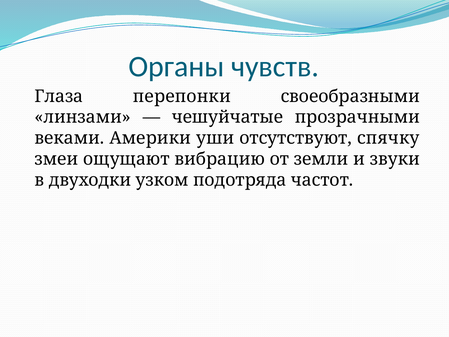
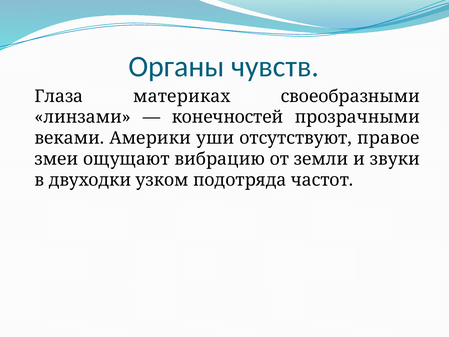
перепонки: перепонки -> материках (182, 96)
чешуйчатые: чешуйчатые -> конечностей (228, 117)
спячку: спячку -> правое (388, 138)
